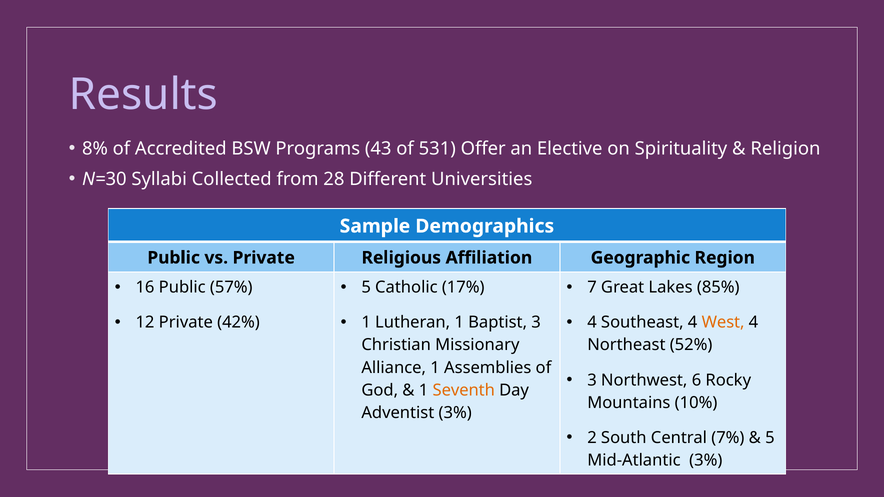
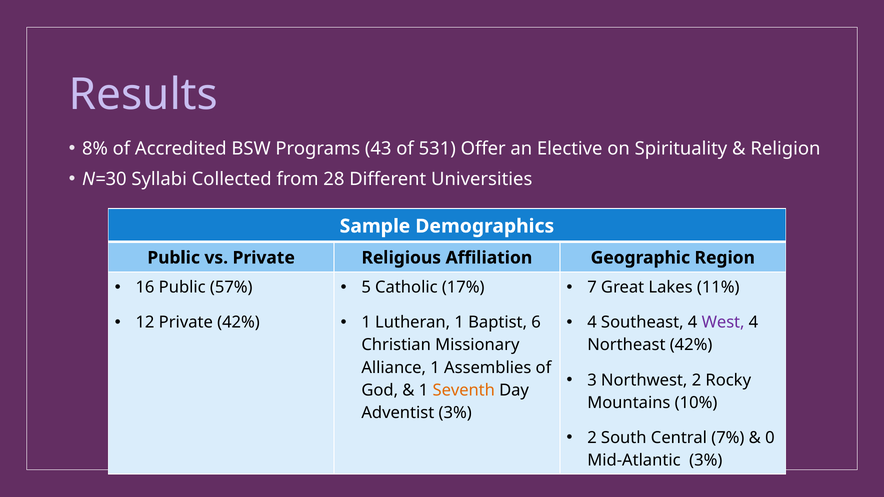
85%: 85% -> 11% (718, 288)
Baptist 3: 3 -> 6 (536, 323)
West colour: orange -> purple (723, 323)
Northeast 52%: 52% -> 42% (691, 345)
Northwest 6: 6 -> 2 (697, 380)
5: 5 -> 0 (770, 438)
